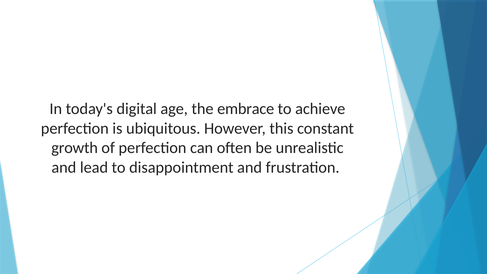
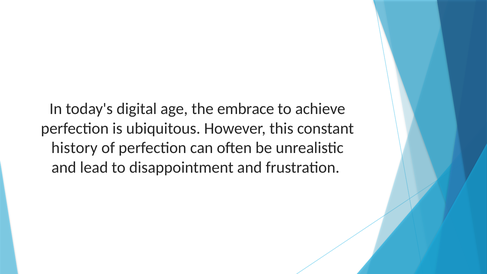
growth: growth -> history (74, 148)
